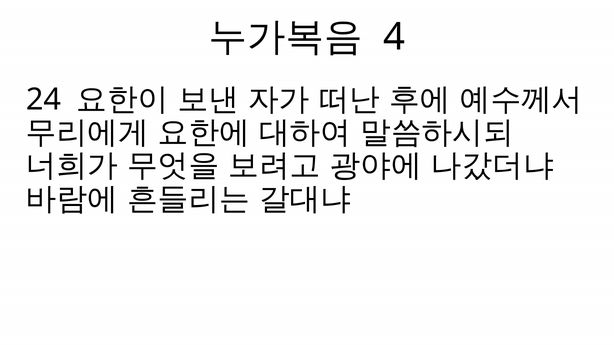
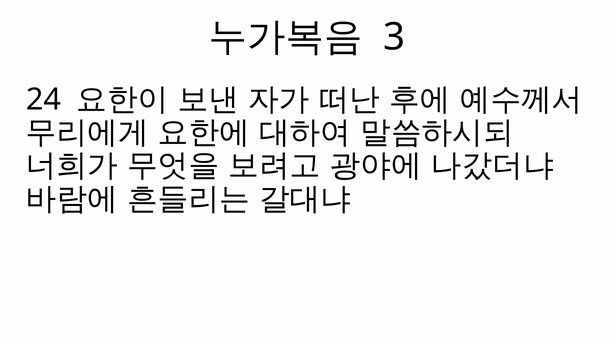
4: 4 -> 3 (394, 37)
